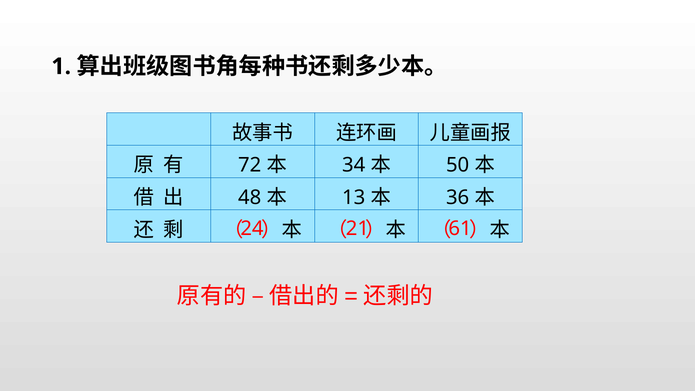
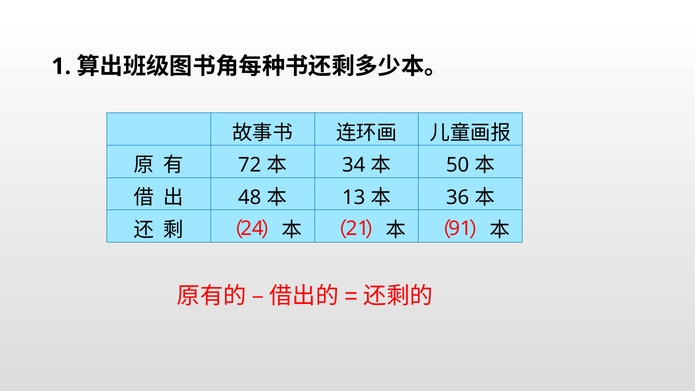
61: 61 -> 91 (460, 229)
